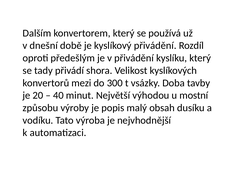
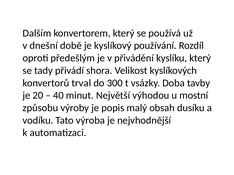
kyslíkový přivádění: přivádění -> používání (155, 46)
mezi: mezi -> trval (81, 83)
